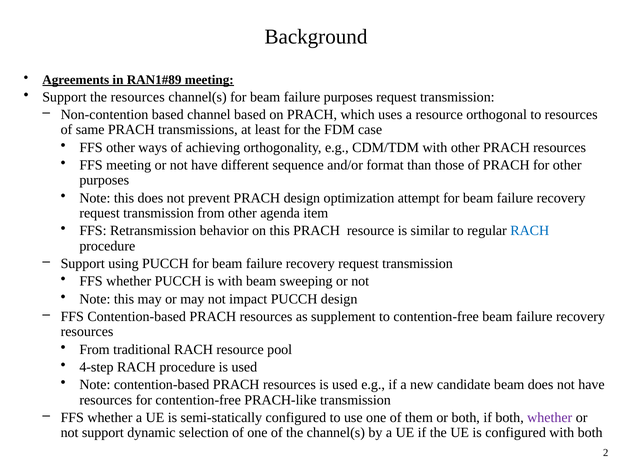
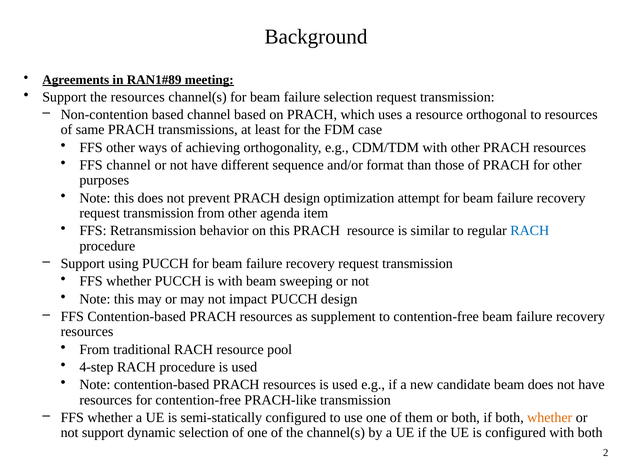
failure purposes: purposes -> selection (348, 97)
FFS meeting: meeting -> channel (129, 165)
whether colour: purple -> orange (550, 418)
